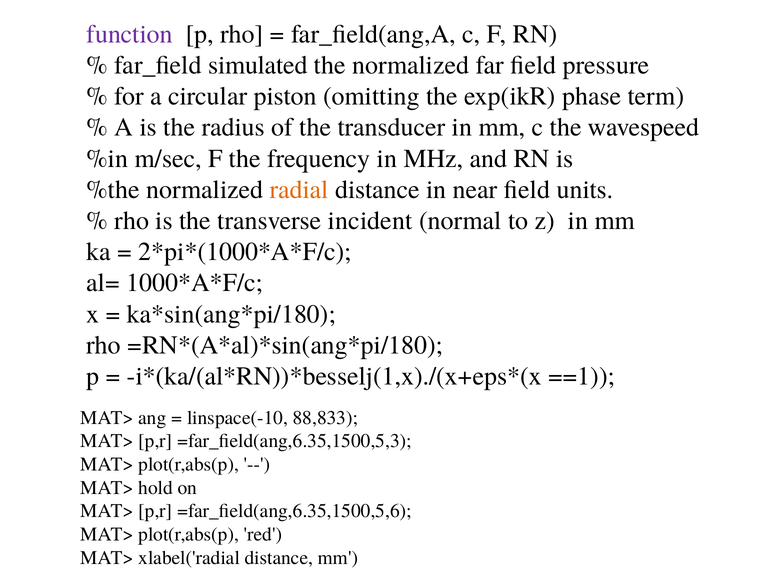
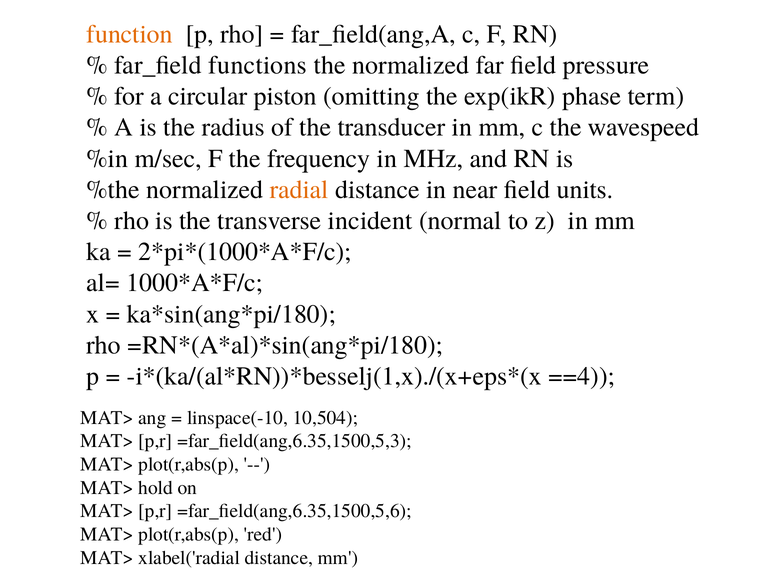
function colour: purple -> orange (130, 34)
simulated: simulated -> functions (258, 65)
==1: ==1 -> ==4 (582, 376)
88,833: 88,833 -> 10,504 (325, 418)
